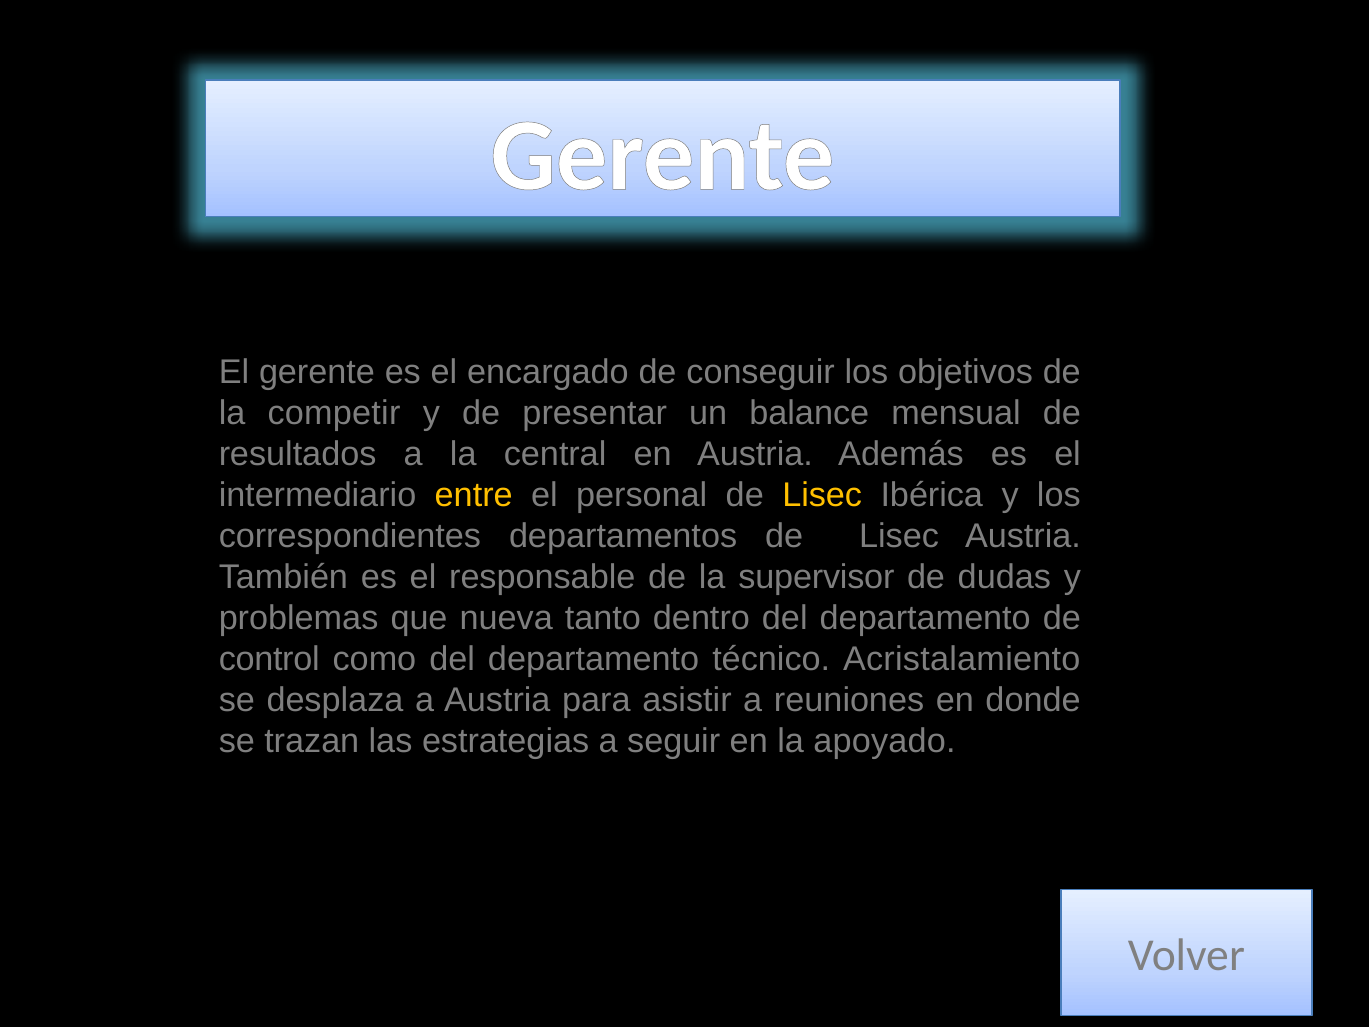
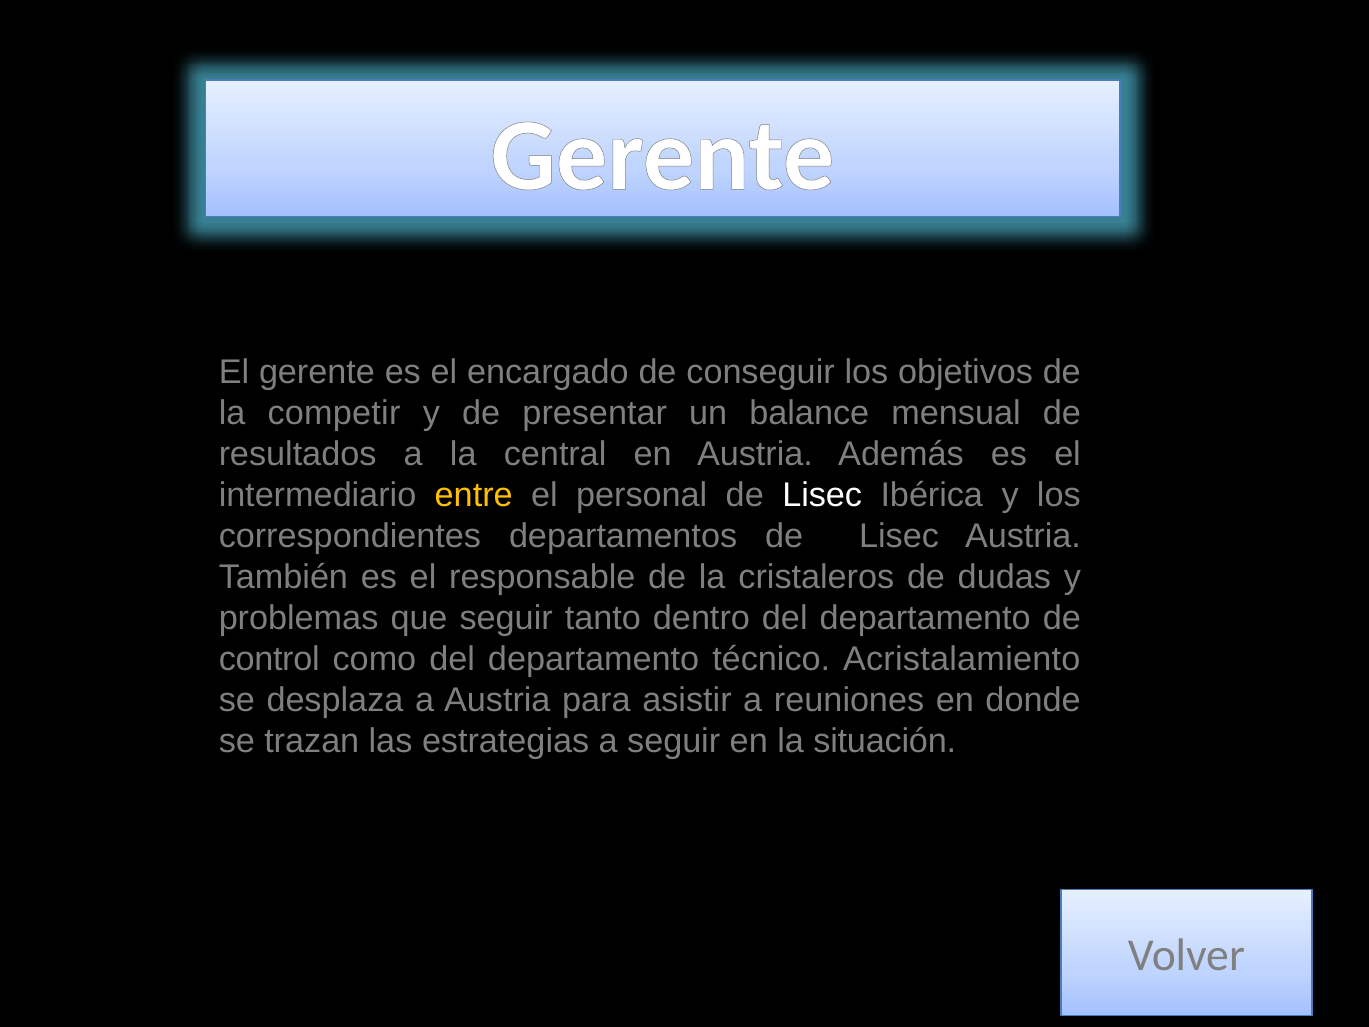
Lisec colour: yellow -> white (822, 495)
supervisor: supervisor -> cristaleros (816, 577)
que nueva: nueva -> seguir (506, 618)
apoyado: apoyado -> situación (885, 741)
